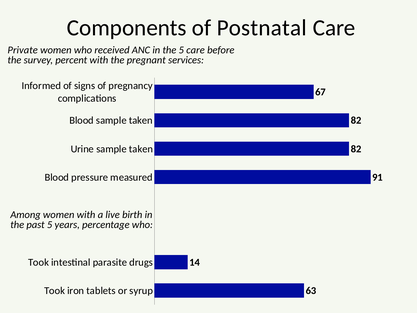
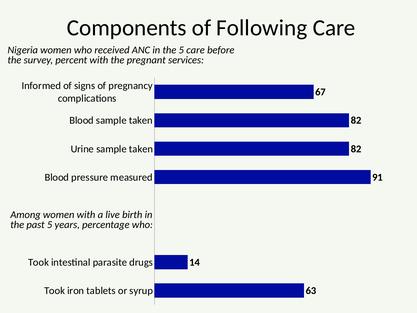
Postnatal: Postnatal -> Following (262, 28)
Private: Private -> Nigeria (23, 50)
